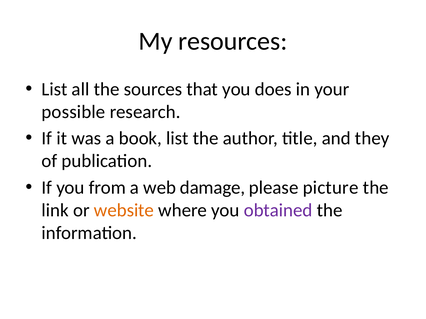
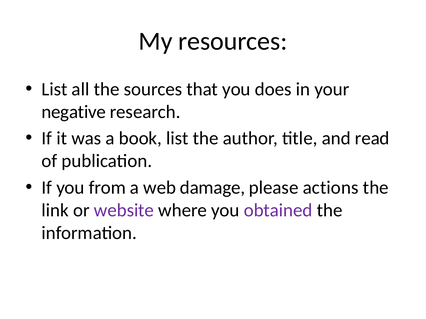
possible: possible -> negative (74, 112)
they: they -> read (372, 139)
picture: picture -> actions (331, 188)
website colour: orange -> purple (124, 211)
